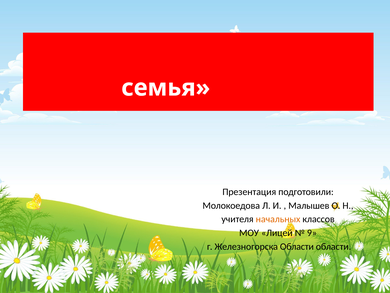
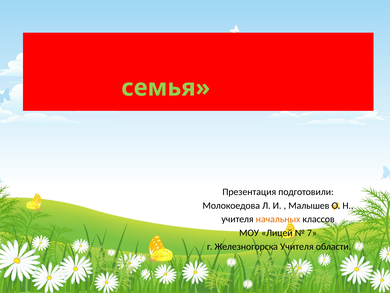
семья colour: white -> light green (166, 88)
9: 9 -> 7 (312, 233)
Железногорска Области: Области -> Учителя (297, 246)
